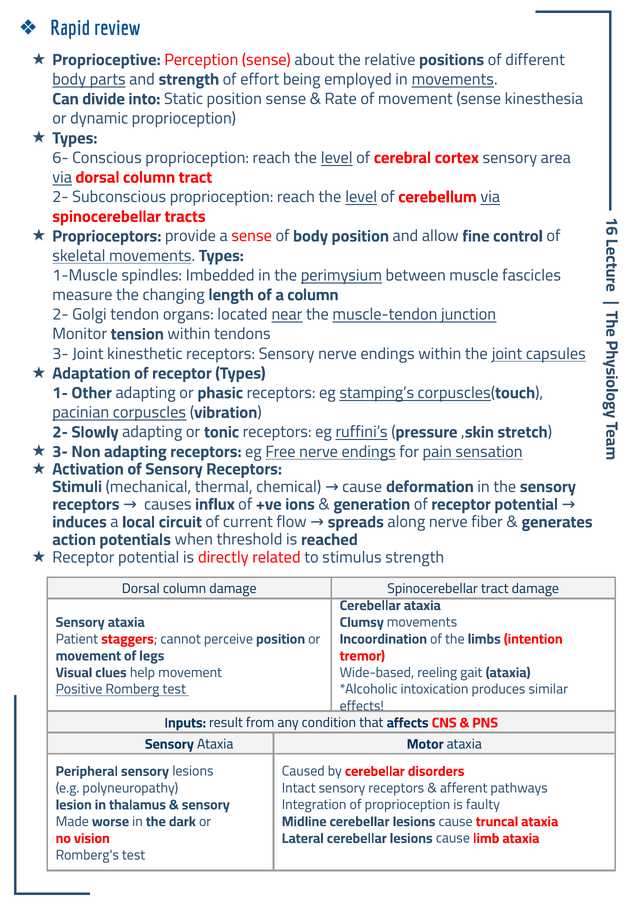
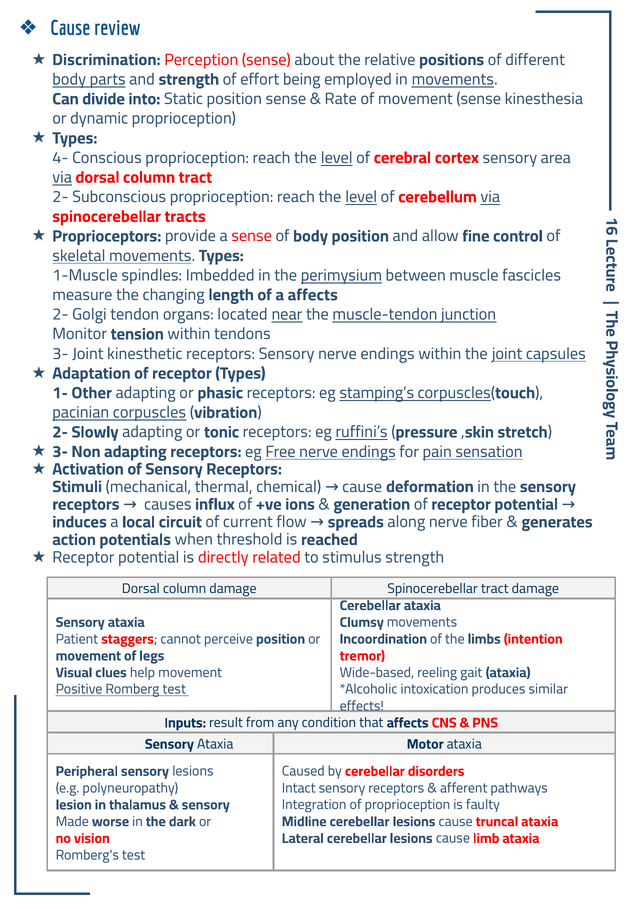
Rapid: Rapid -> Cause (70, 28)
Proprioceptive: Proprioceptive -> Discrimination (106, 60)
6-: 6- -> 4- (60, 158)
a column: column -> affects (313, 295)
